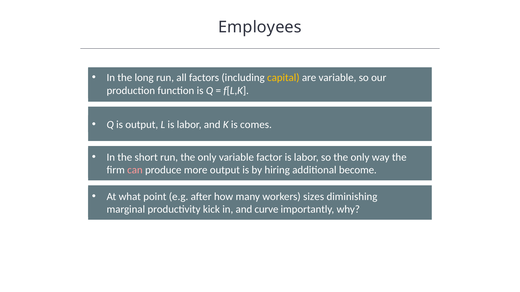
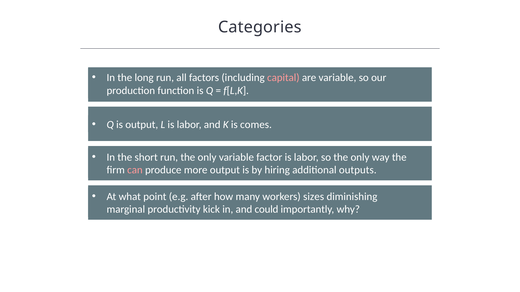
Employees: Employees -> Categories (260, 27)
capital colour: yellow -> pink (283, 78)
become: become -> outputs (358, 170)
curve: curve -> could (266, 210)
